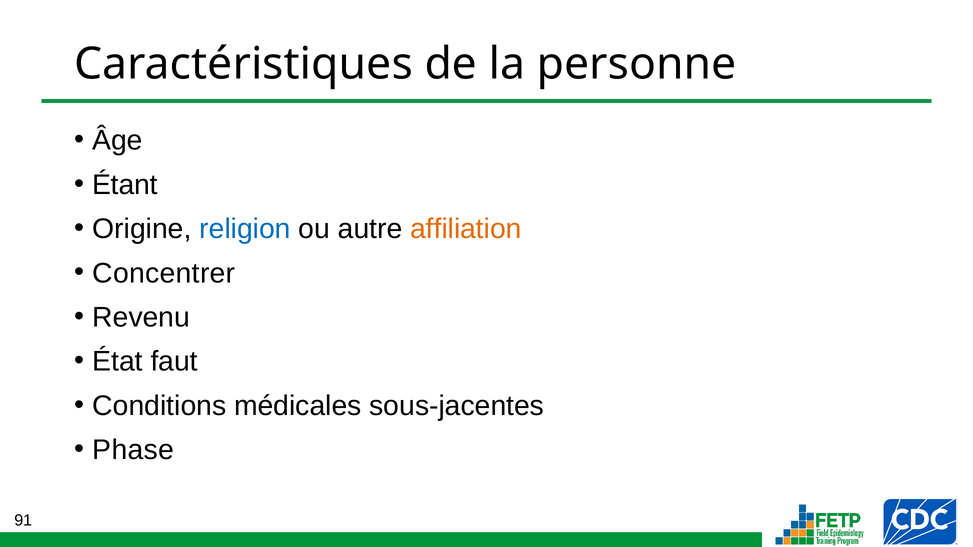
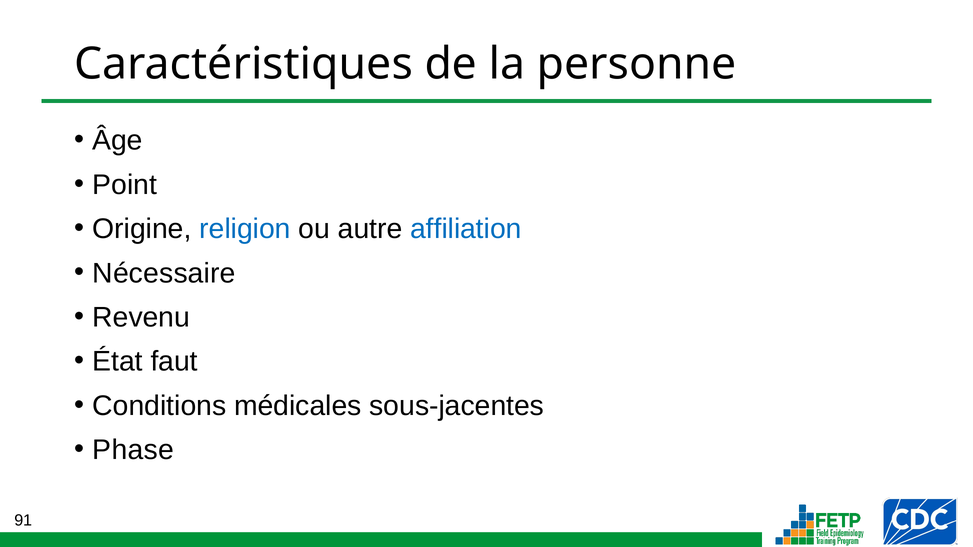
Étant: Étant -> Point (125, 185)
affiliation colour: orange -> blue (466, 229)
Concentrer: Concentrer -> Nécessaire (164, 273)
